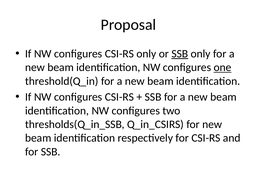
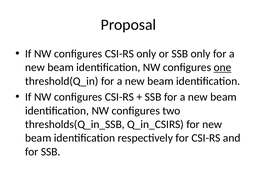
SSB underline: present -> none (180, 54)
